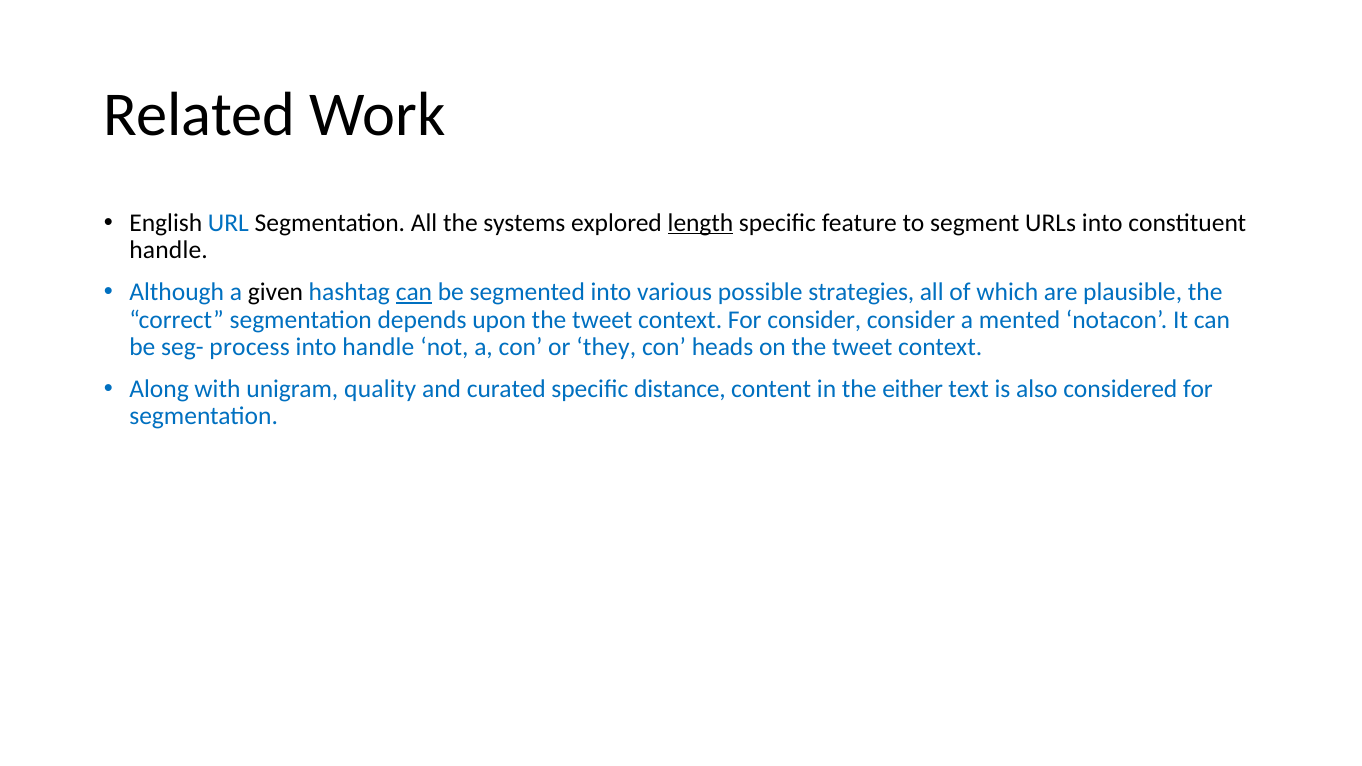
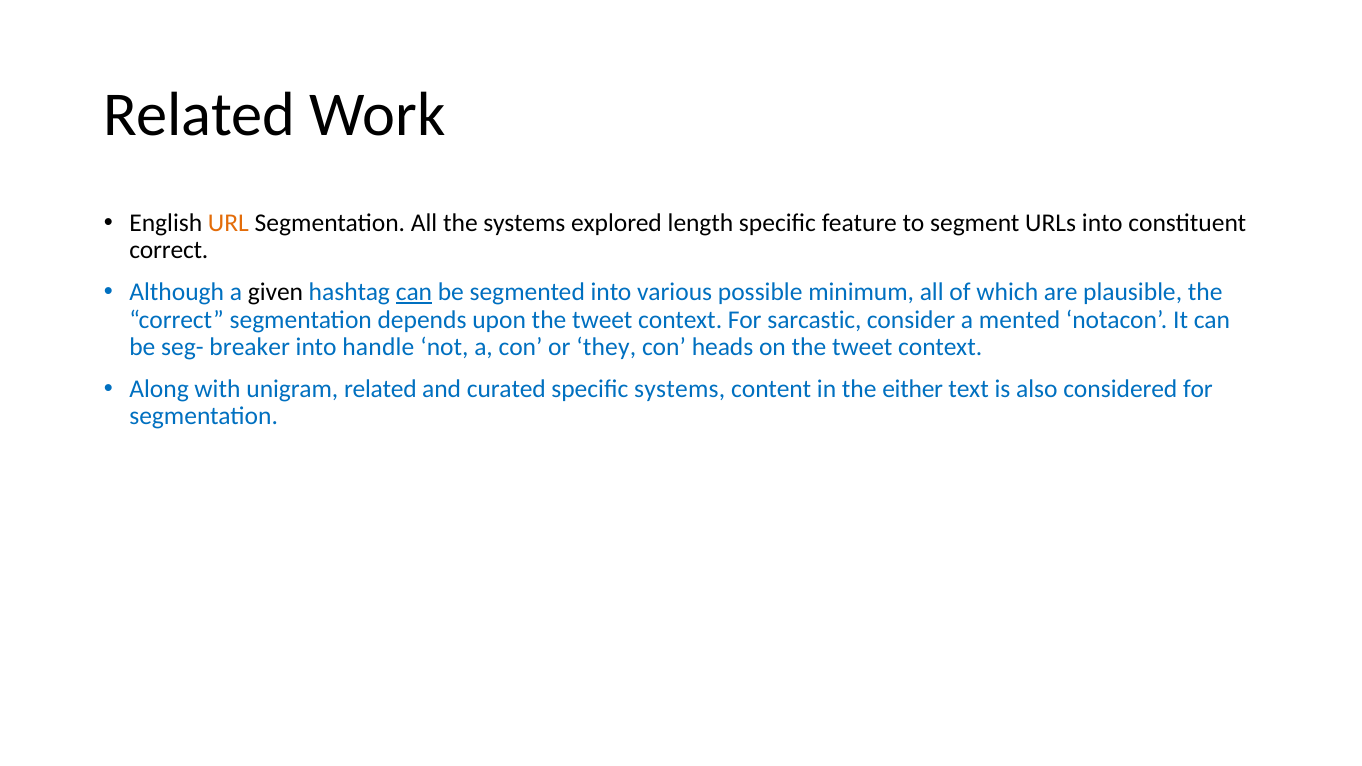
URL colour: blue -> orange (228, 223)
length underline: present -> none (700, 223)
handle: handle -> correct (169, 250)
strategies: strategies -> minimum (861, 292)
For consider: consider -> sarcastic (814, 320)
process: process -> breaker (250, 347)
unigram quality: quality -> related (380, 389)
specific distance: distance -> systems (680, 389)
